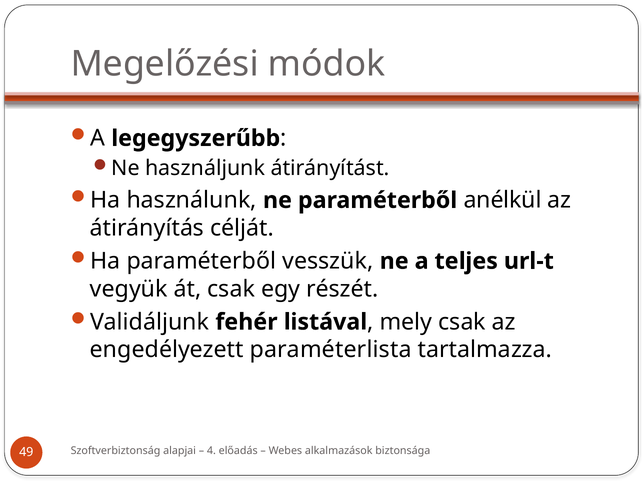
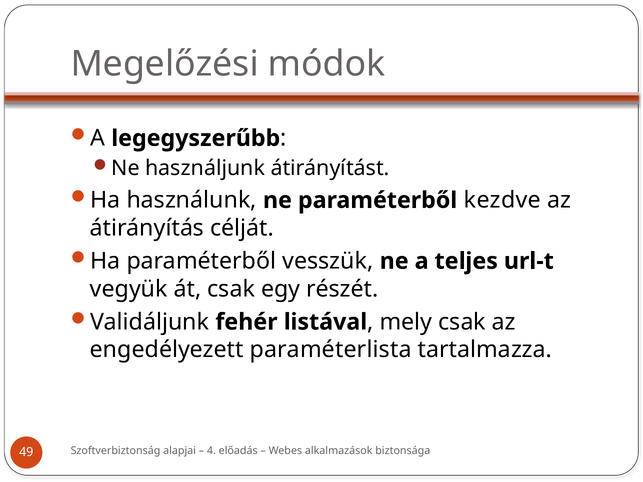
anélkül: anélkül -> kezdve (502, 200)
